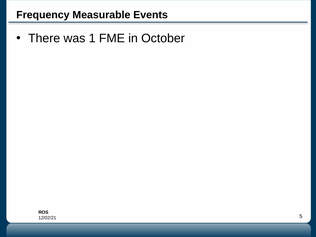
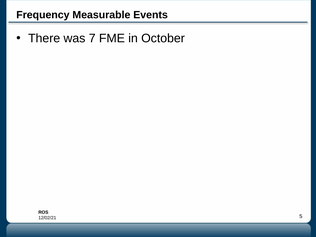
1: 1 -> 7 (92, 38)
